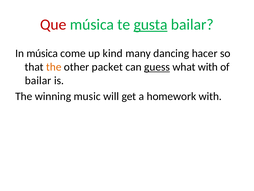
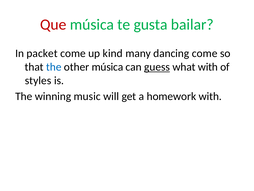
gusta underline: present -> none (151, 25)
In música: música -> packet (42, 53)
dancing hacer: hacer -> come (205, 53)
the colour: orange -> blue (54, 67)
other packet: packet -> música (107, 67)
bailar: bailar -> styles (38, 80)
